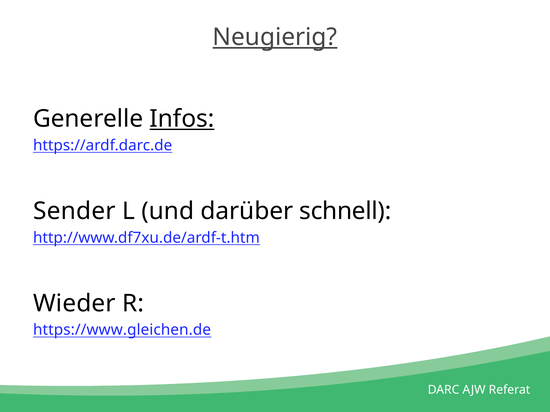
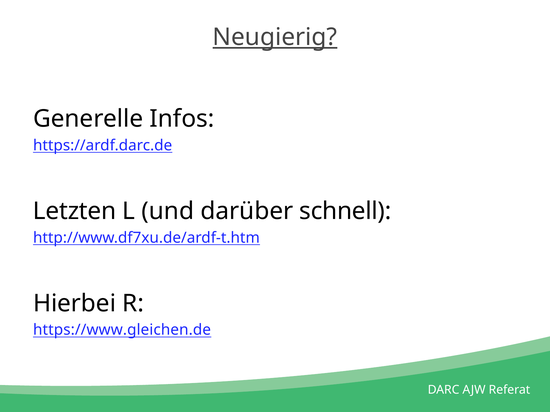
Infos underline: present -> none (182, 119)
Sender: Sender -> Letzten (75, 211)
Wieder: Wieder -> Hierbei (74, 304)
